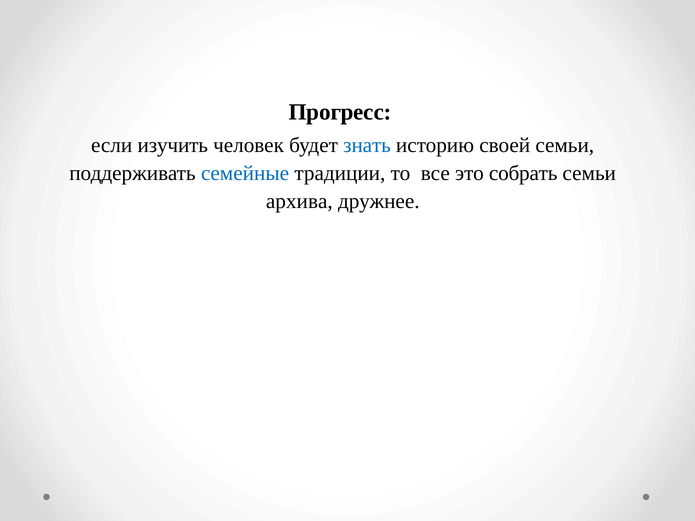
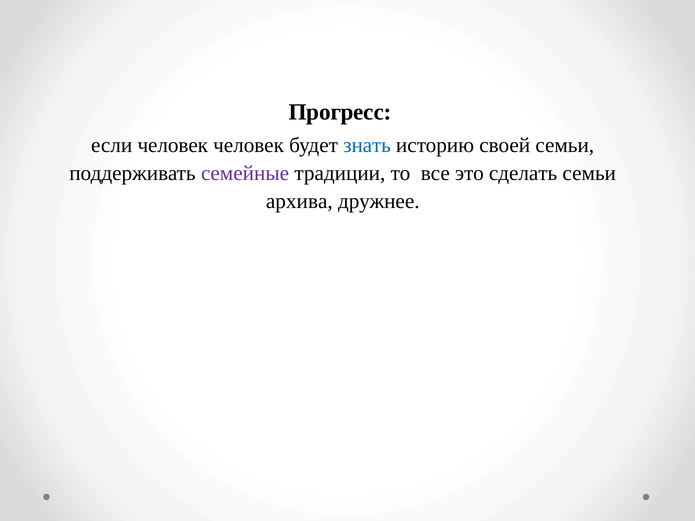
если изучить: изучить -> человек (173, 146)
семейные colour: blue -> purple (245, 174)
собрать: собрать -> сделать (523, 174)
